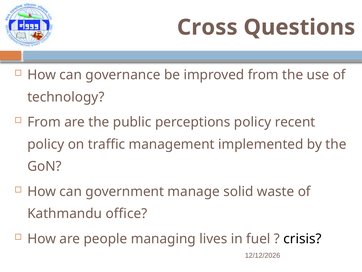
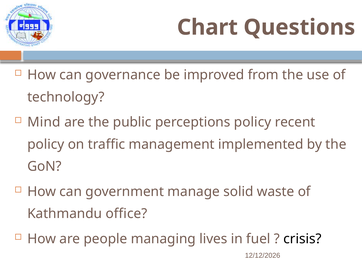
Cross: Cross -> Chart (207, 27)
From: From -> Mind (44, 122)
